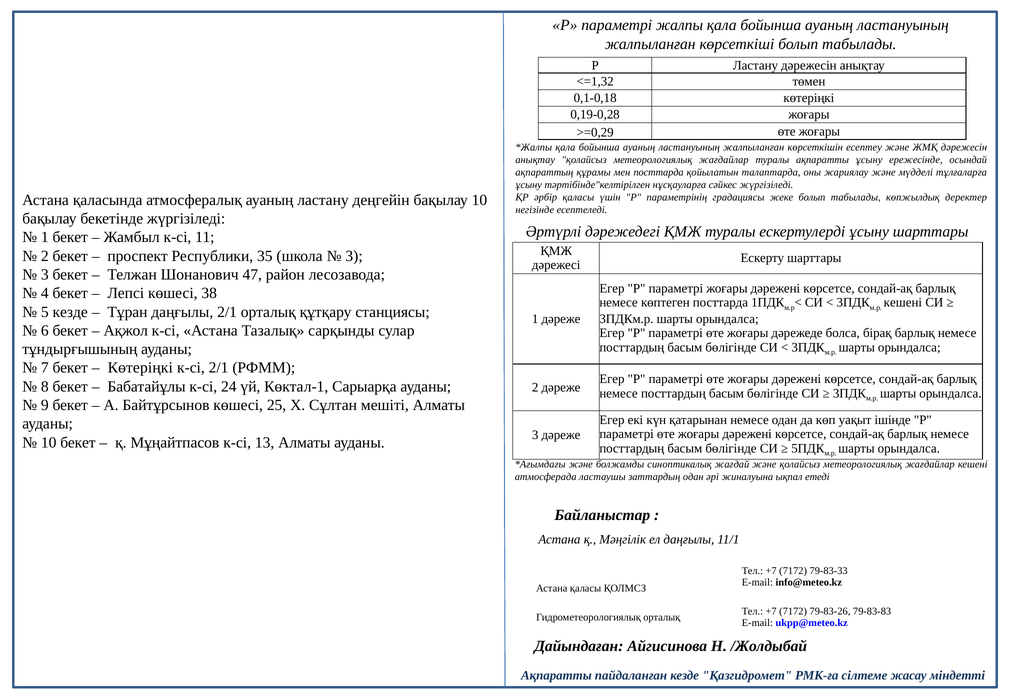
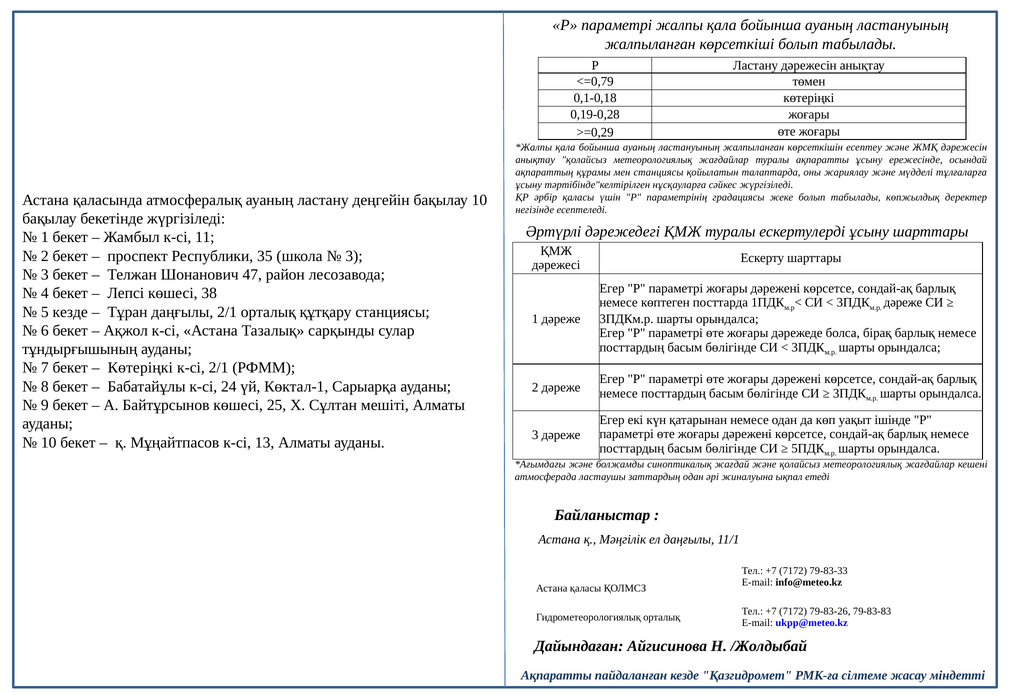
<=1,32: <=1,32 -> <=0,79 (595, 81)
мен посттарда: посттарда -> станциясы (658, 172)
кешені: кешені -> дәреже (903, 303)
